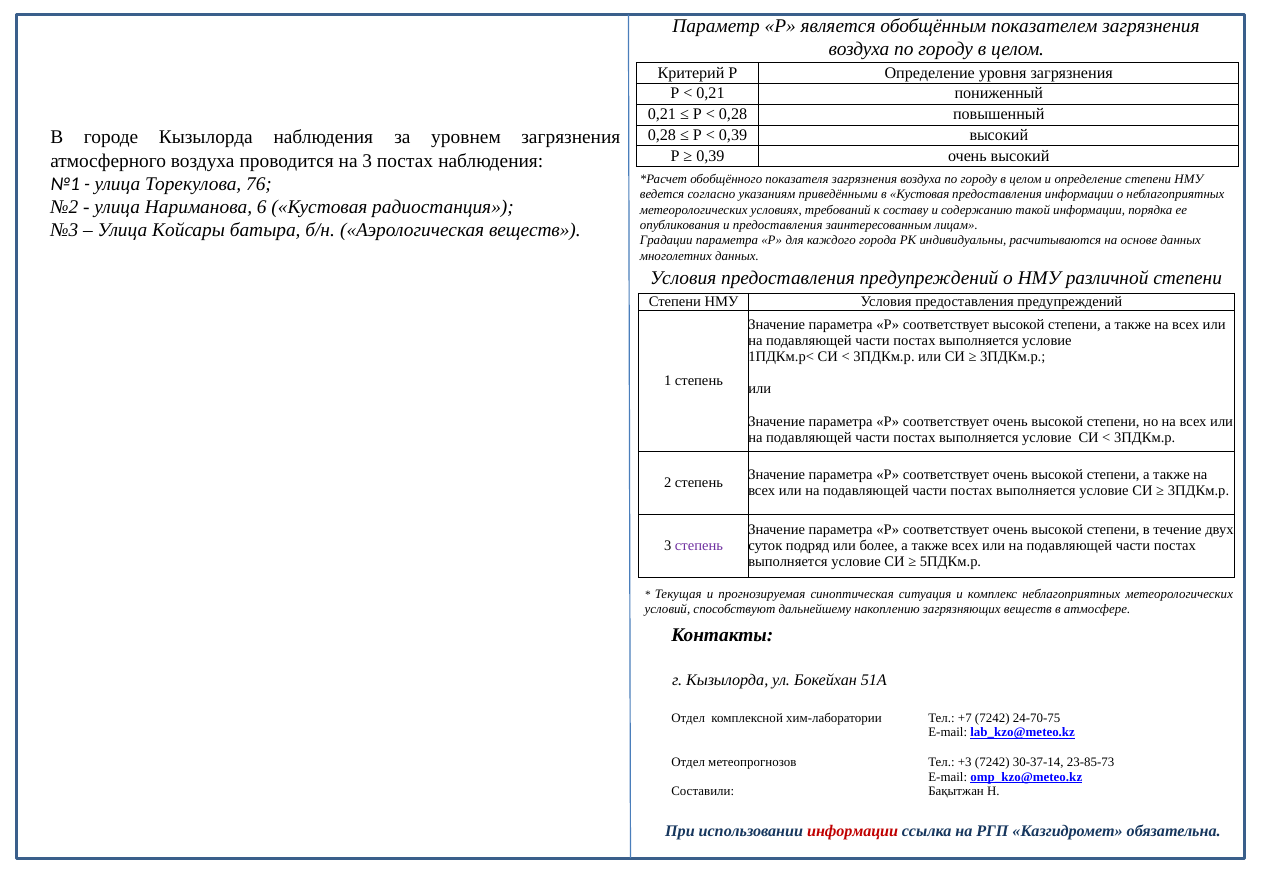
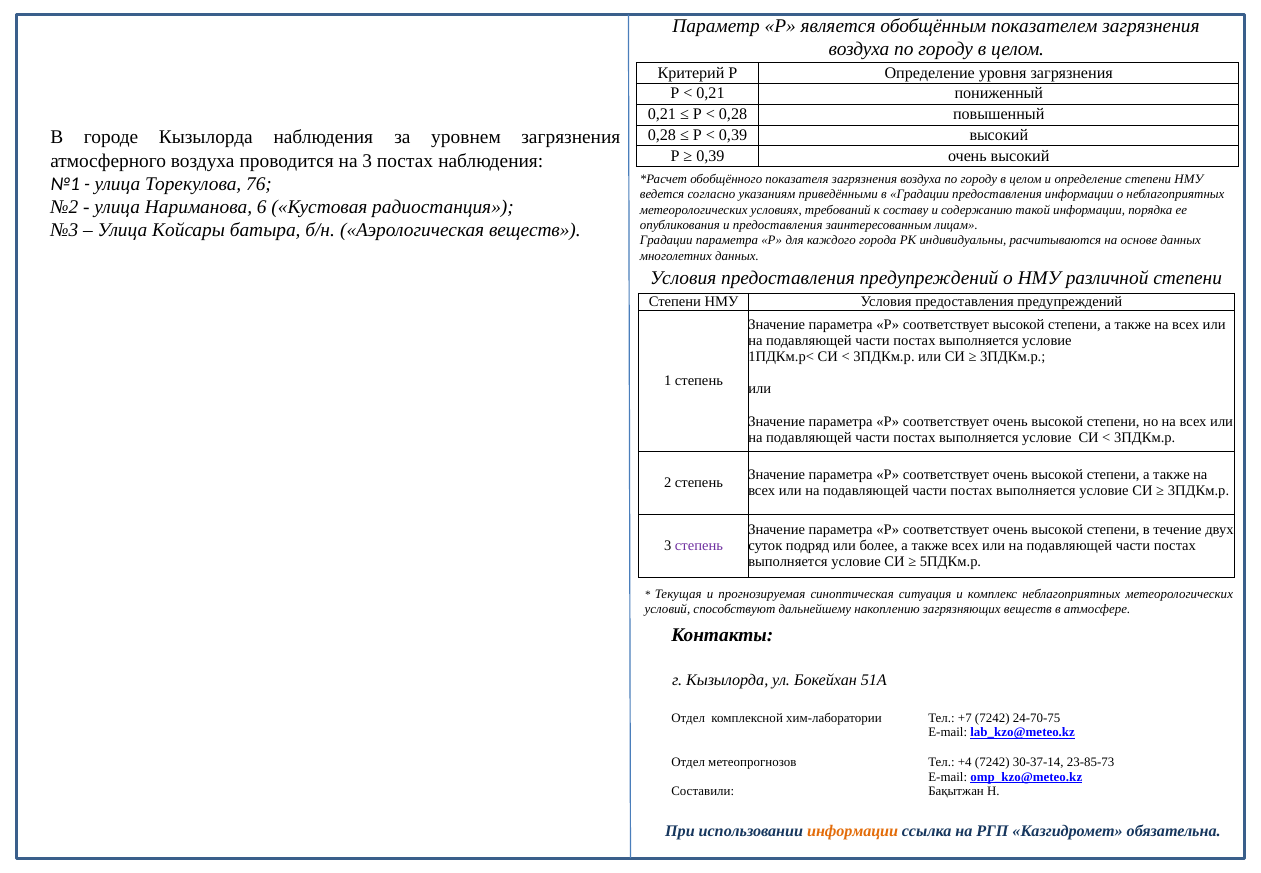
в Кустовая: Кустовая -> Градации (920, 194)
+3: +3 -> +4 (965, 763)
информации colour: red -> orange (853, 831)
